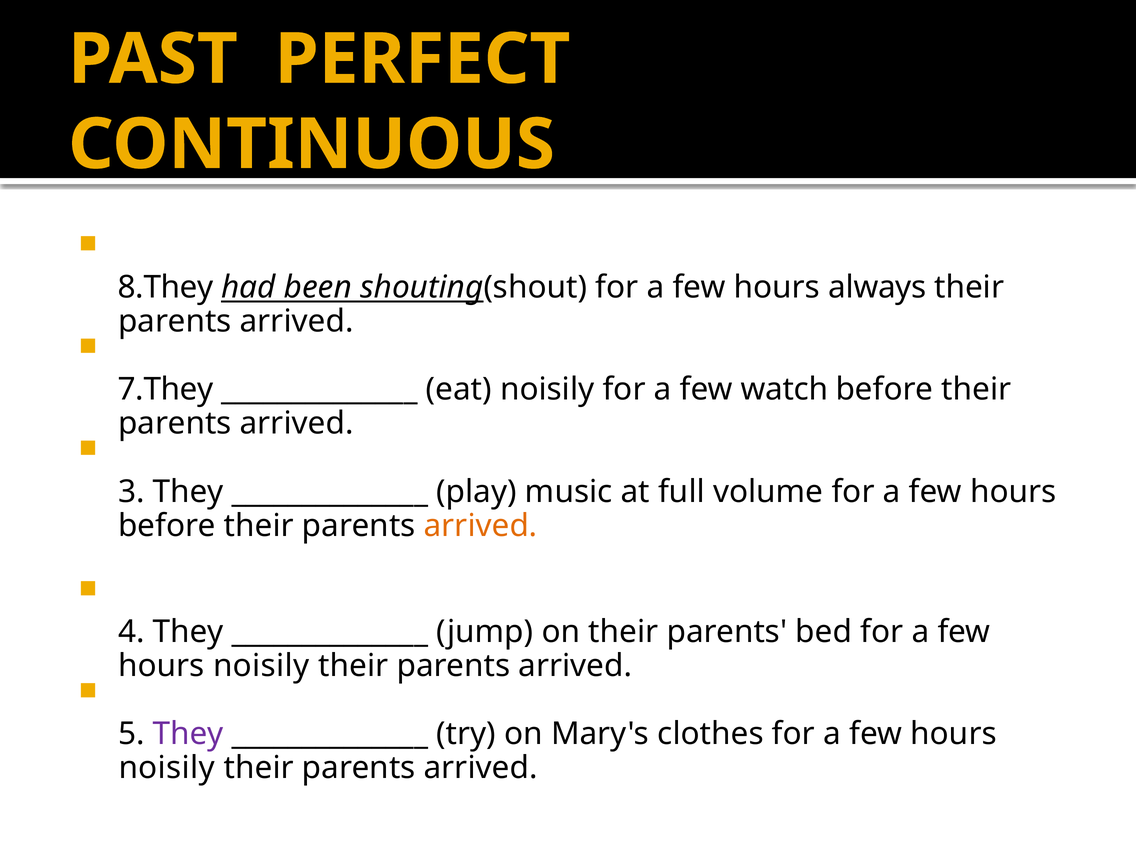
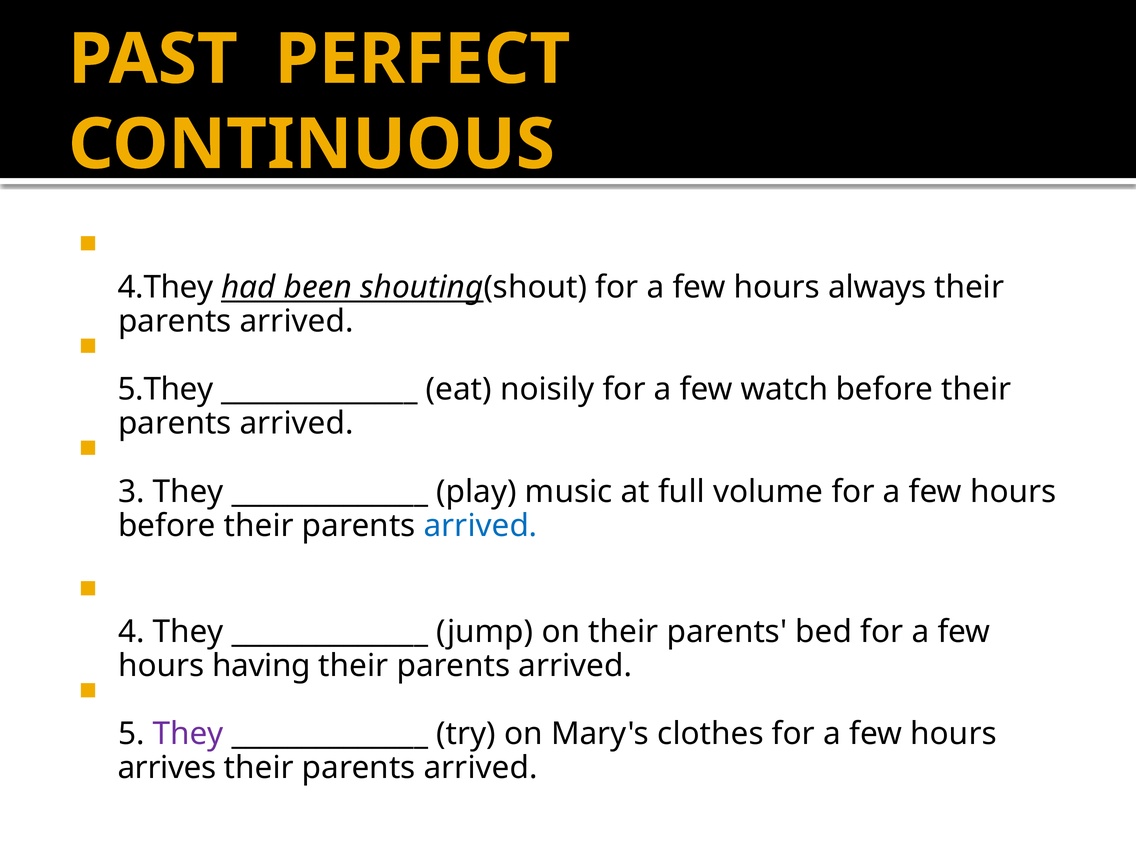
8.They: 8.They -> 4.They (166, 287)
7.They: 7.They -> 5.They (166, 389)
arrived colour: orange -> blue (481, 526)
noisily: noisily -> having (262, 666)
noisily: noisily -> arrives (167, 768)
